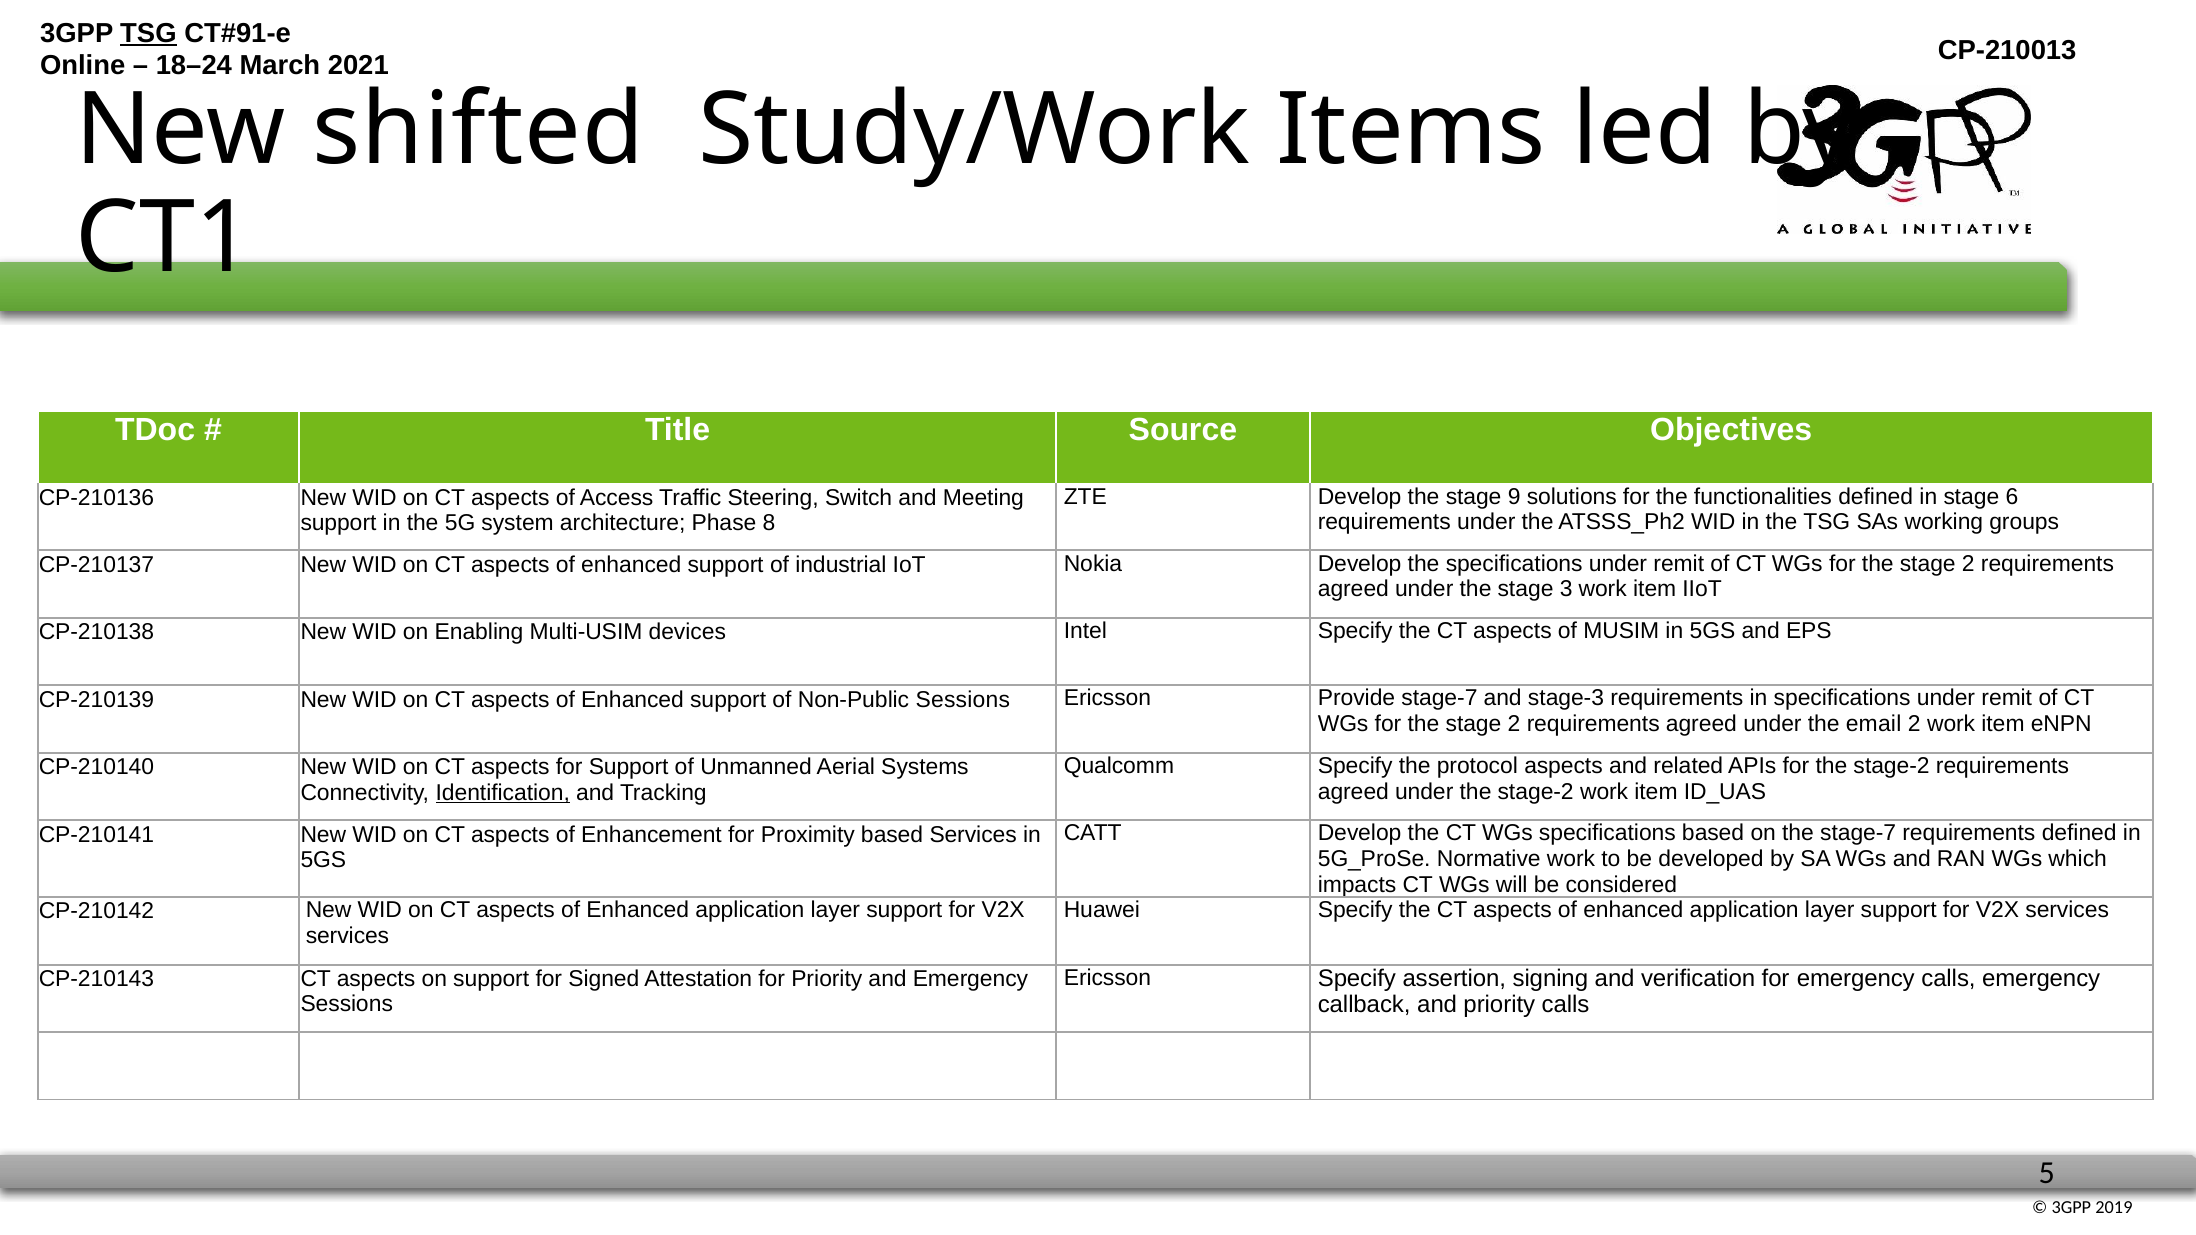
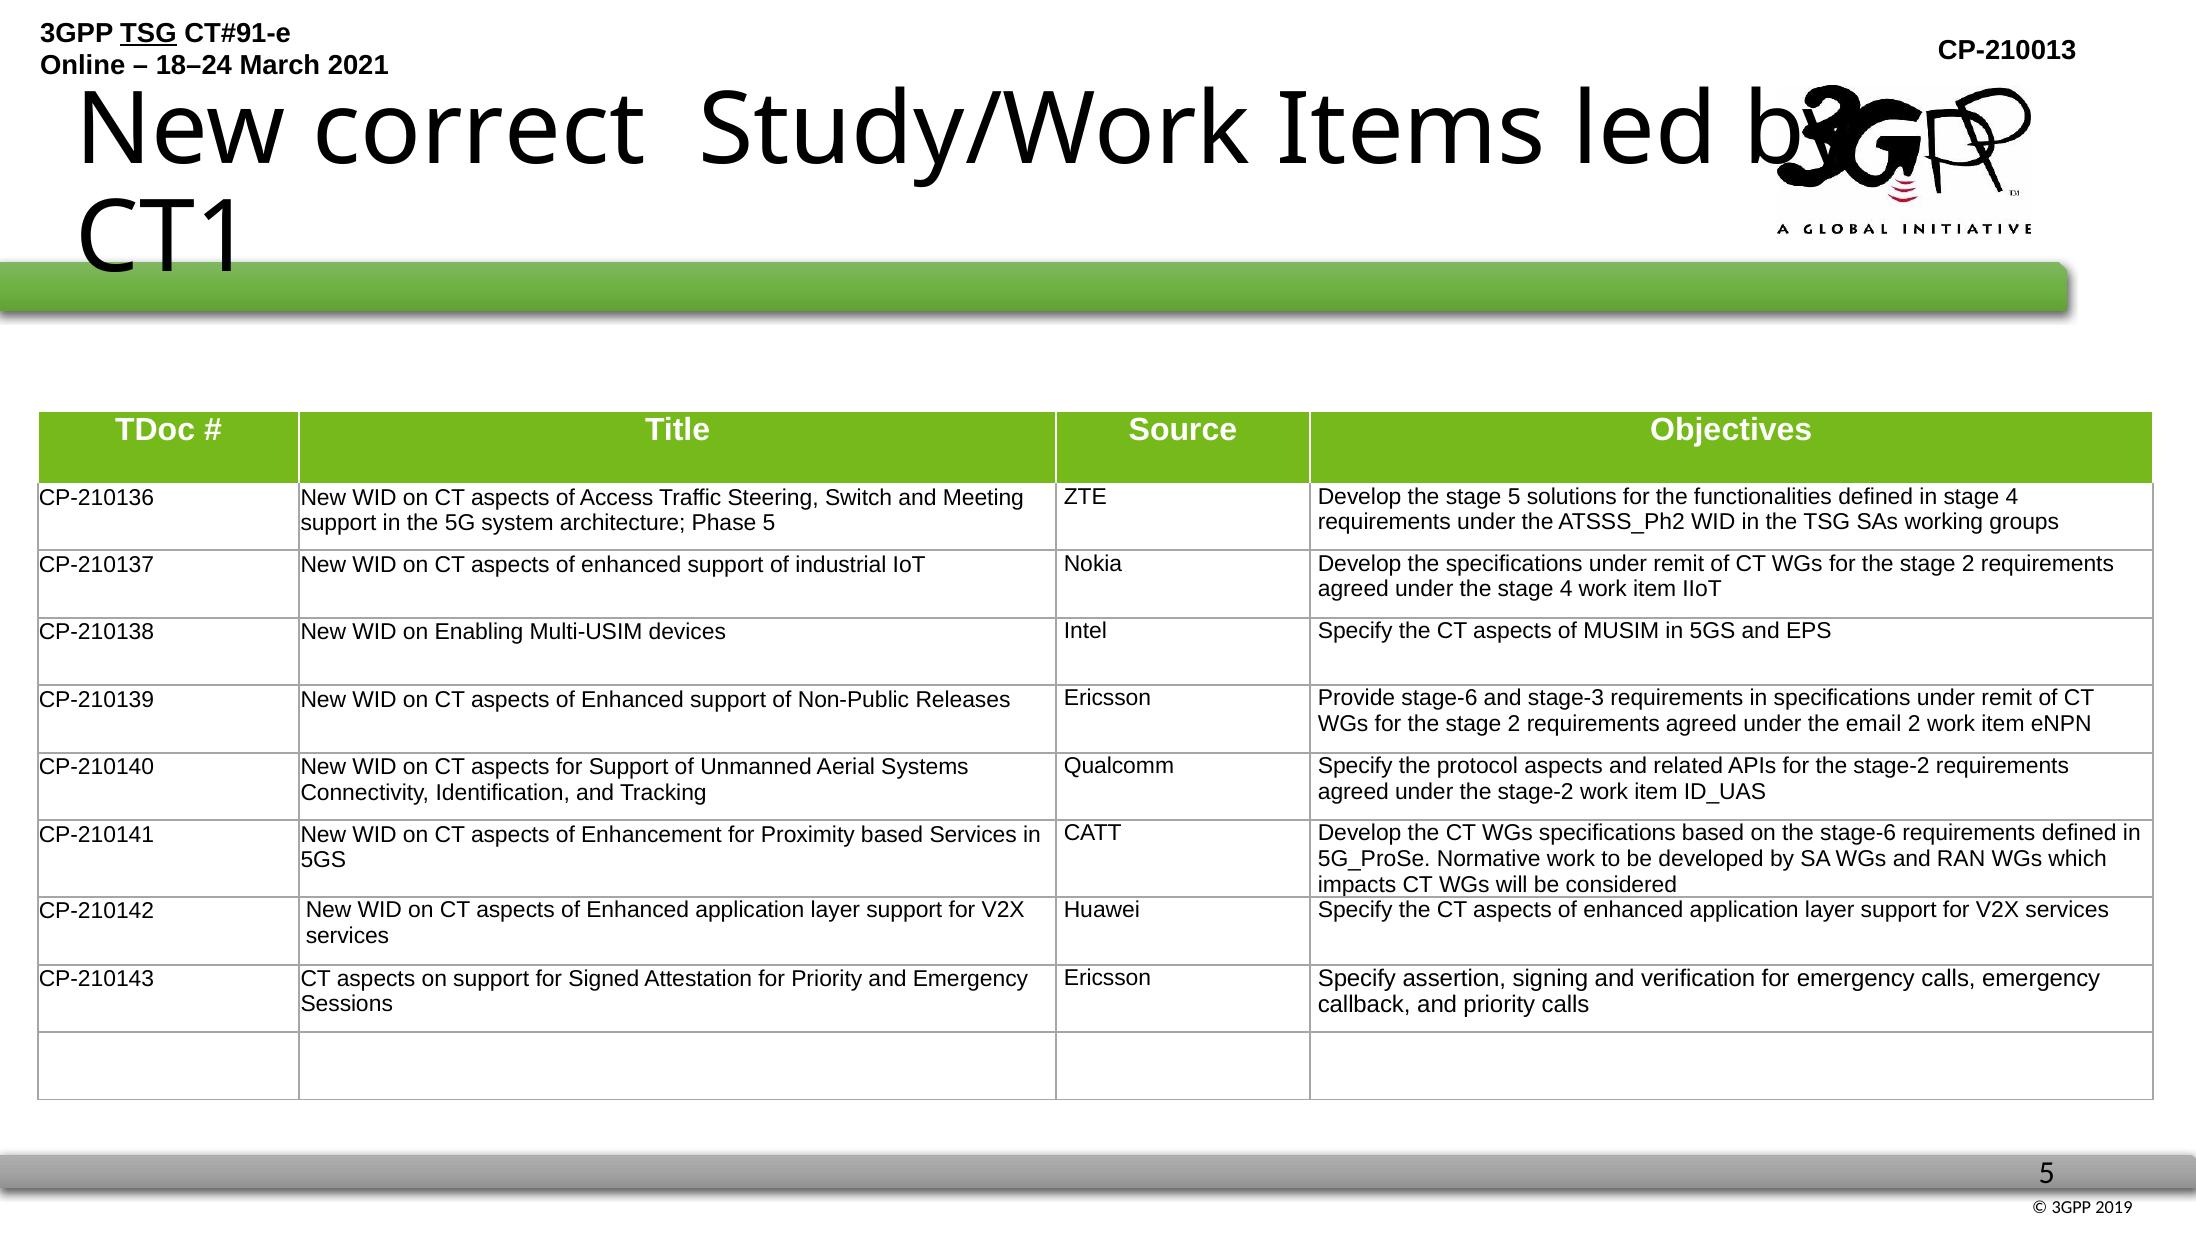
shifted: shifted -> correct (479, 130)
stage 9: 9 -> 5 (1514, 497)
in stage 6: 6 -> 4 (2012, 497)
Phase 8: 8 -> 5 (769, 524)
the stage 3: 3 -> 4 (1566, 589)
Non-Public Sessions: Sessions -> Releases (963, 700)
Provide stage-7: stage-7 -> stage-6 (1439, 699)
Identification underline: present -> none (503, 793)
the stage-7: stage-7 -> stage-6 (1858, 834)
